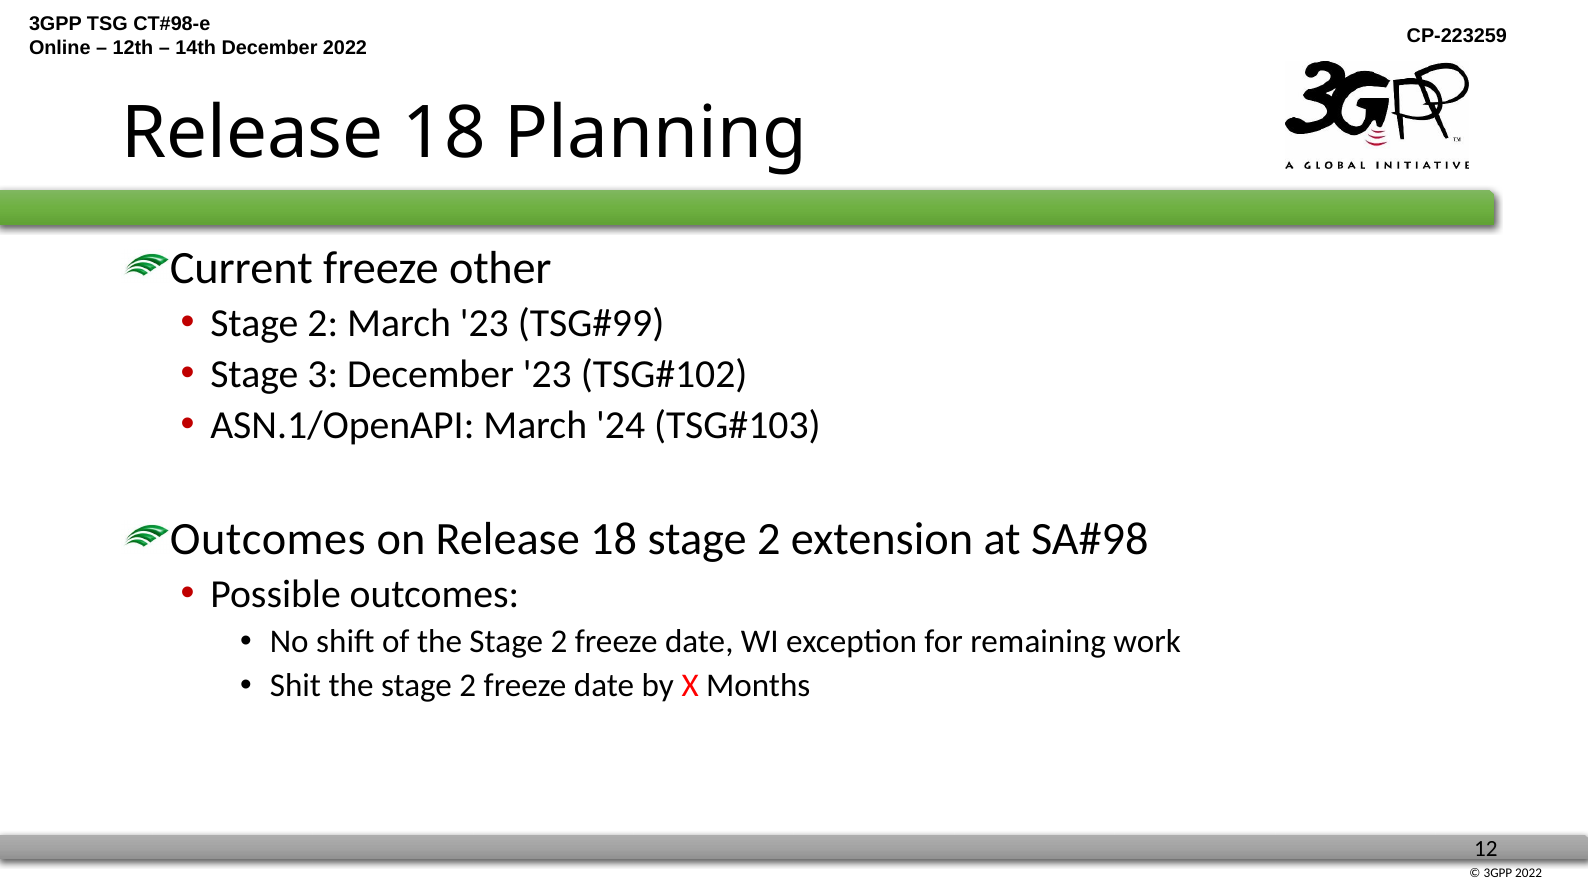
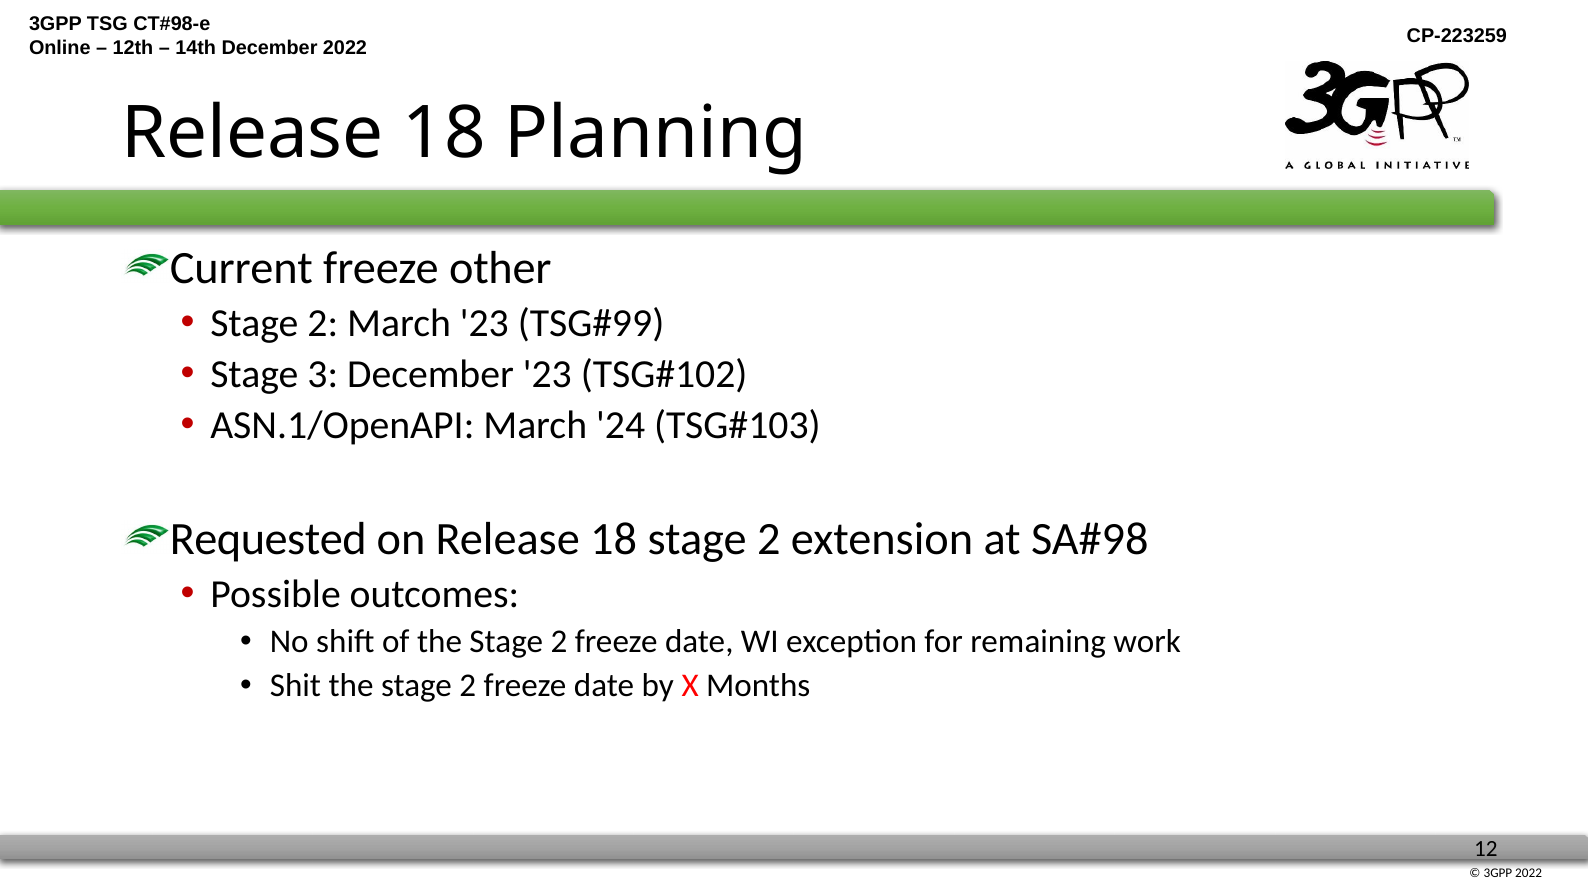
Outcomes: Outcomes -> Requested (268, 540)
